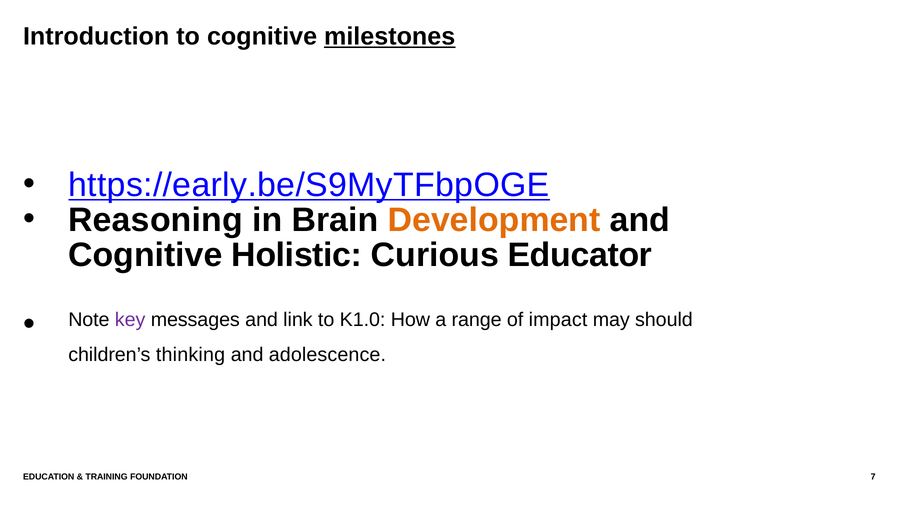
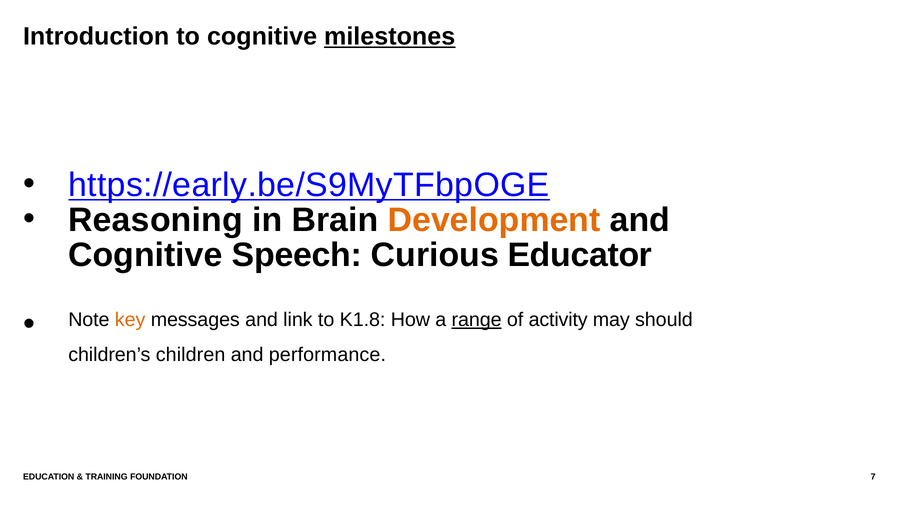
Holistic: Holistic -> Speech (297, 255)
key colour: purple -> orange (130, 320)
K1.0: K1.0 -> K1.8 (363, 320)
range underline: none -> present (477, 320)
impact: impact -> activity (558, 320)
thinking: thinking -> children (191, 355)
adolescence: adolescence -> performance (327, 355)
